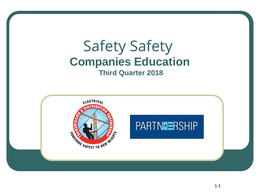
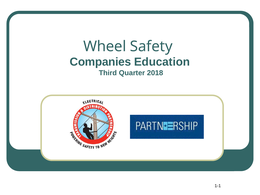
Safety: Safety -> Wheel (105, 46)
